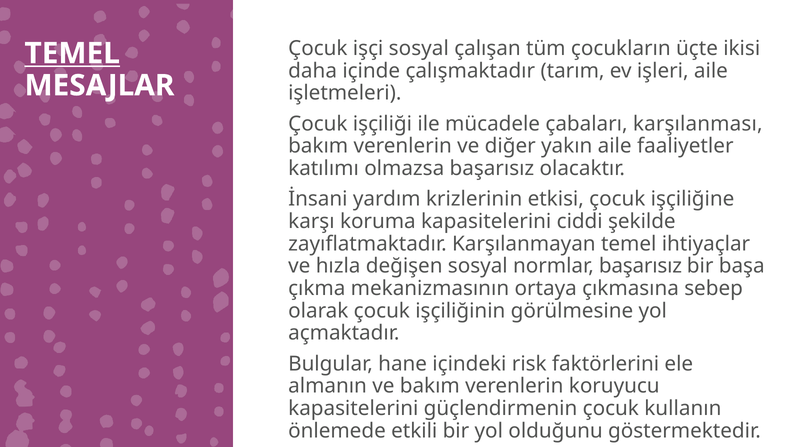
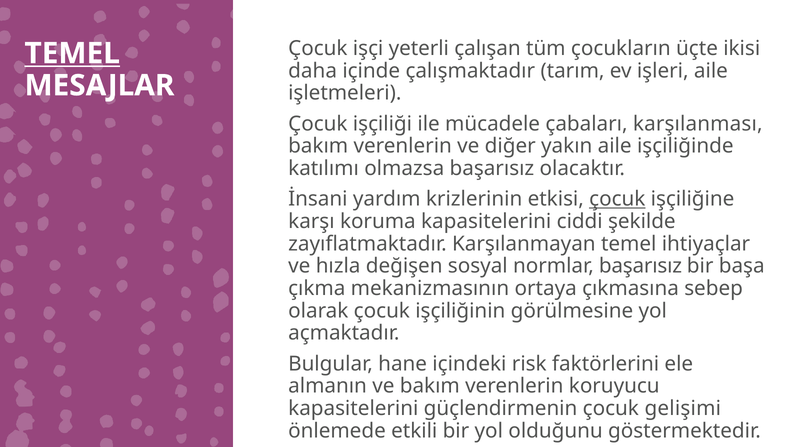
işçi sosyal: sosyal -> yeterli (419, 48)
faaliyetler: faaliyetler -> işçiliğinde (685, 146)
çocuk underline: none -> present (617, 199)
kullanın: kullanın -> gelişimi (683, 409)
